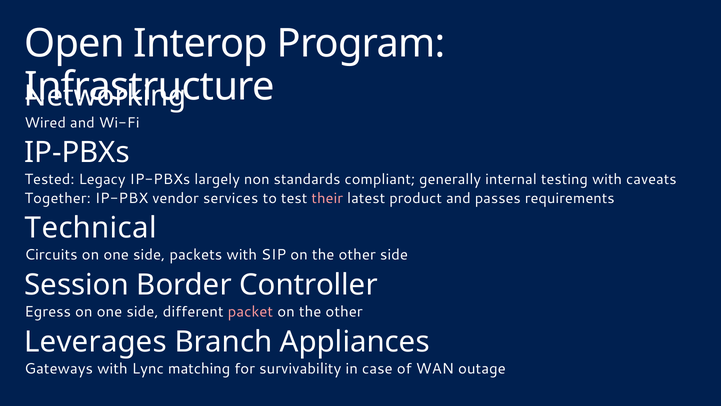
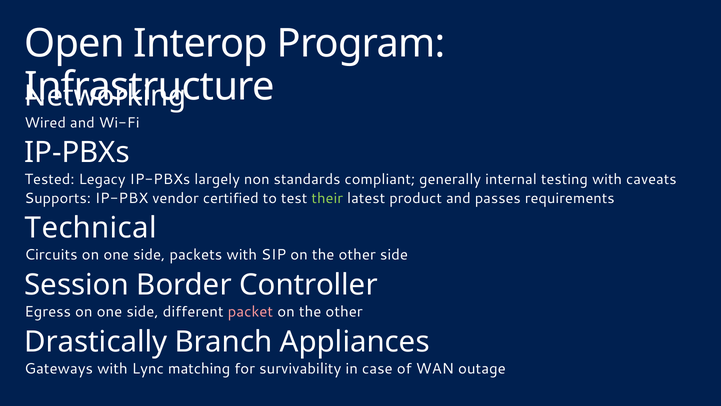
Together: Together -> Supports (58, 198)
services: services -> certified (231, 198)
their colour: pink -> light green (327, 198)
Leverages: Leverages -> Drastically (96, 341)
